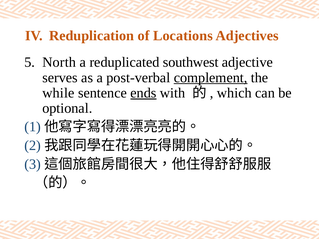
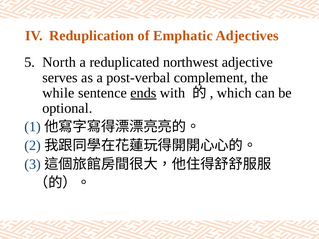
Locations: Locations -> Emphatic (183, 36)
southwest: southwest -> northwest (191, 62)
complement underline: present -> none (211, 78)
